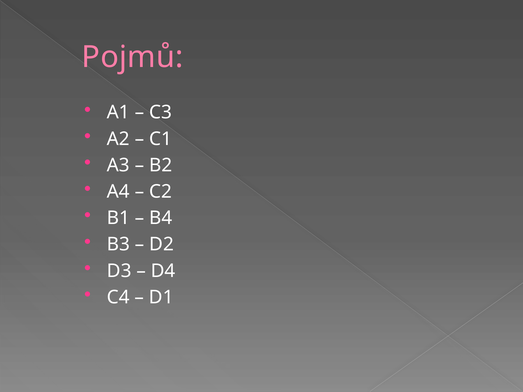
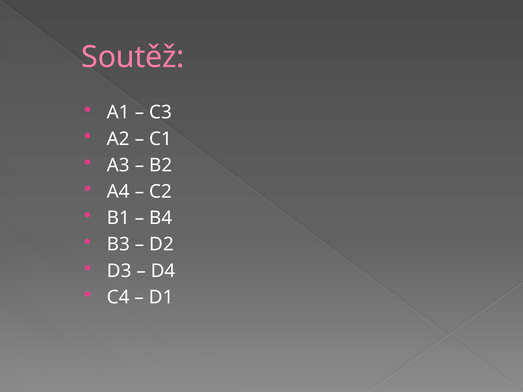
Pojmů: Pojmů -> Soutěž (133, 57)
